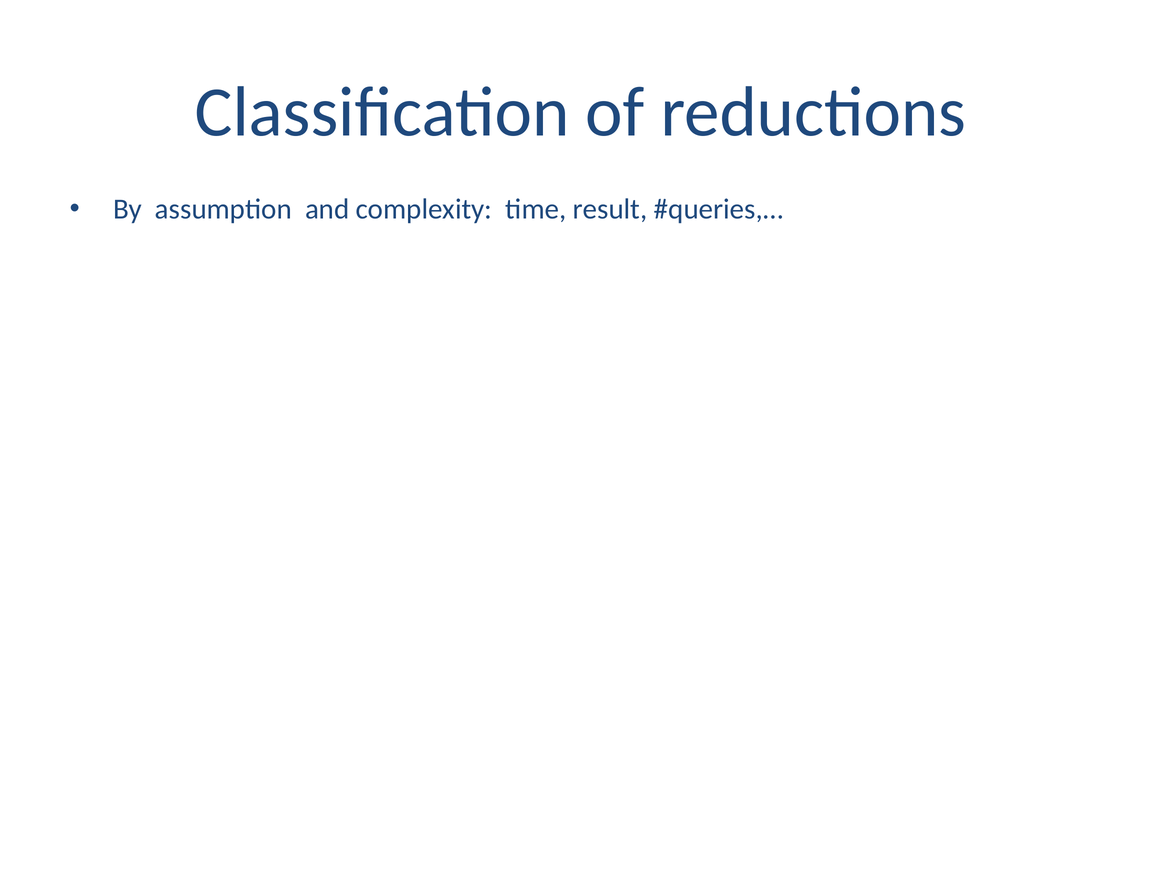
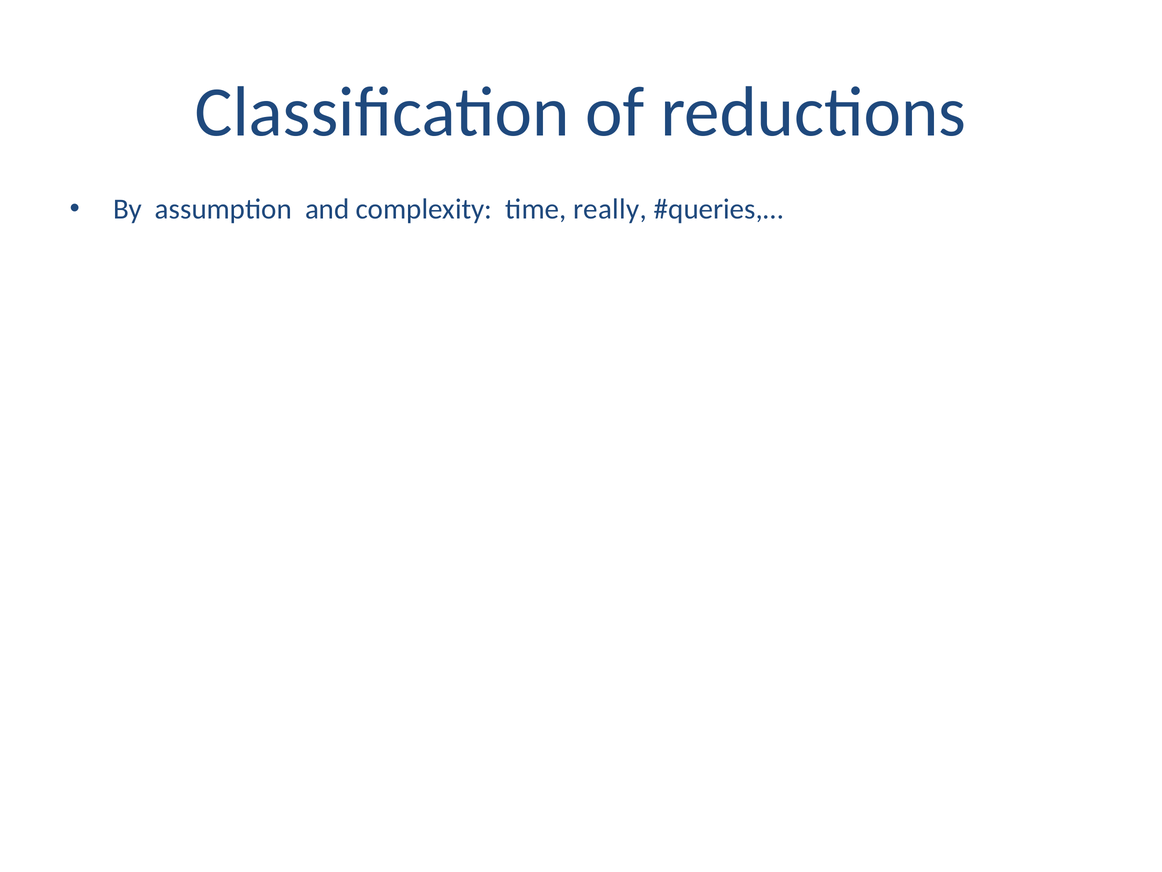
result: result -> really (610, 209)
